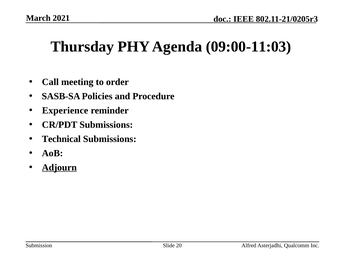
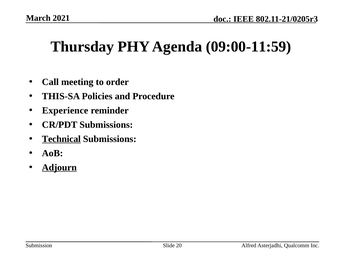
09:00-11:03: 09:00-11:03 -> 09:00-11:59 (249, 47)
SASB-SA: SASB-SA -> THIS-SA (61, 96)
Technical underline: none -> present (61, 139)
